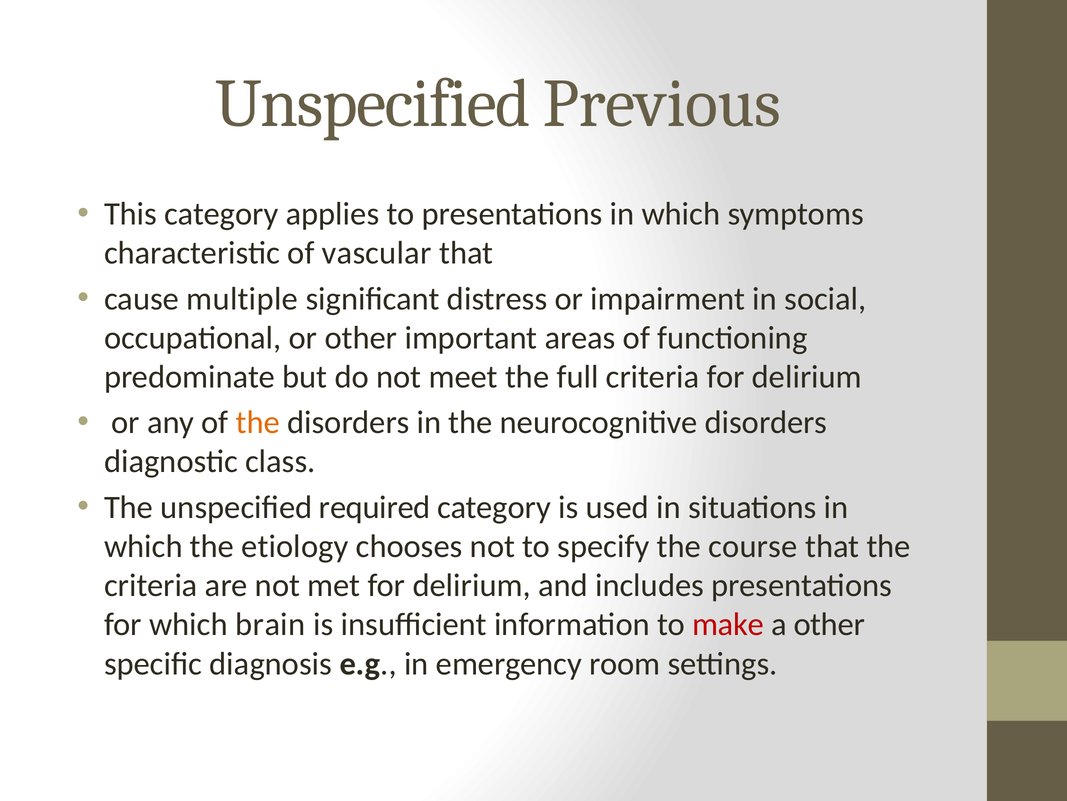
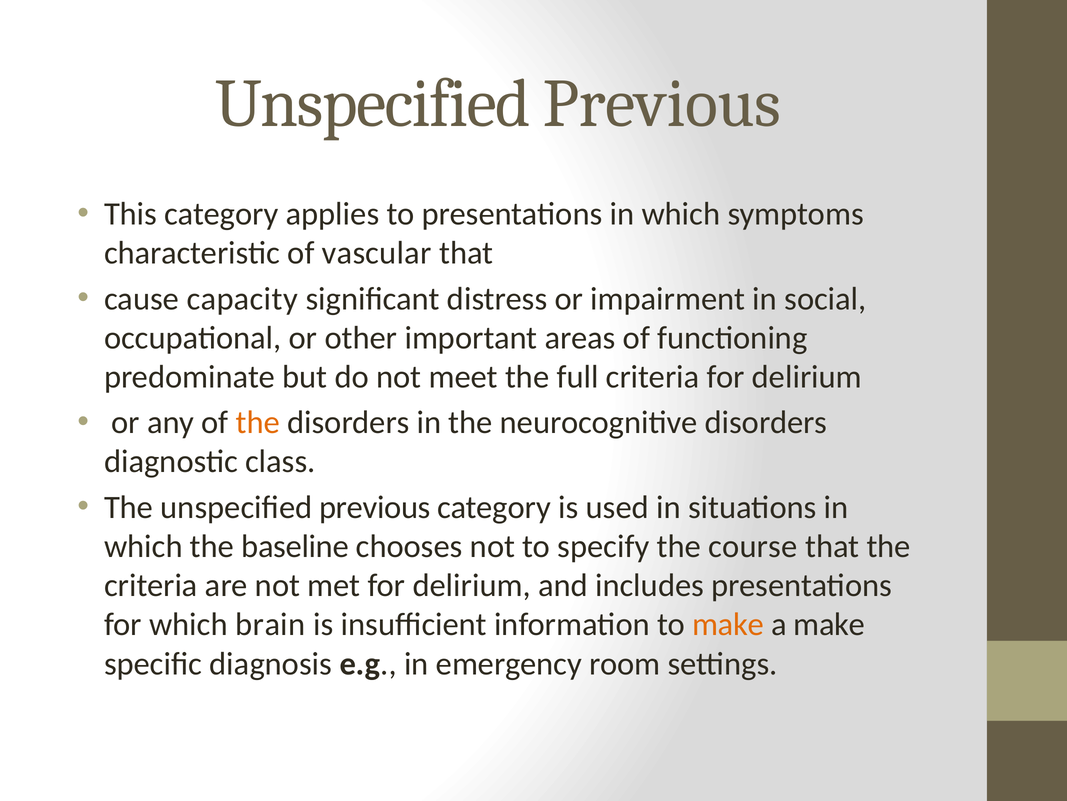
multiple: multiple -> capacity (242, 299)
The unspecified required: required -> previous (375, 507)
etiology: etiology -> baseline (295, 546)
make colour: red -> orange (728, 624)
a other: other -> make (829, 624)
